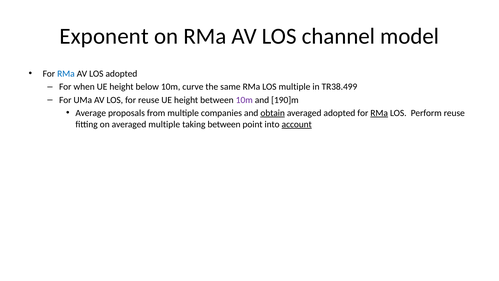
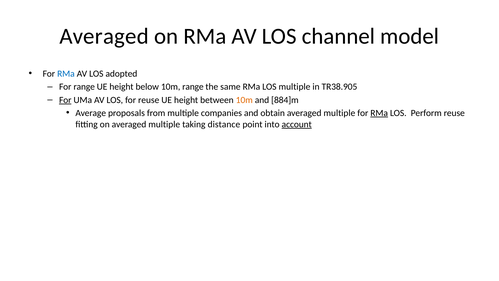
Exponent: Exponent -> Averaged (104, 36)
For when: when -> range (84, 87)
10m curve: curve -> range (193, 87)
TR38.499: TR38.499 -> TR38.905 (339, 87)
For underline: none -> present (65, 100)
10m colour: purple -> orange (244, 100)
190]m: 190]m -> 884]m (285, 100)
obtain underline: present -> none (273, 113)
adopted: adopted -> multiple (339, 113)
taking between: between -> distance (224, 124)
